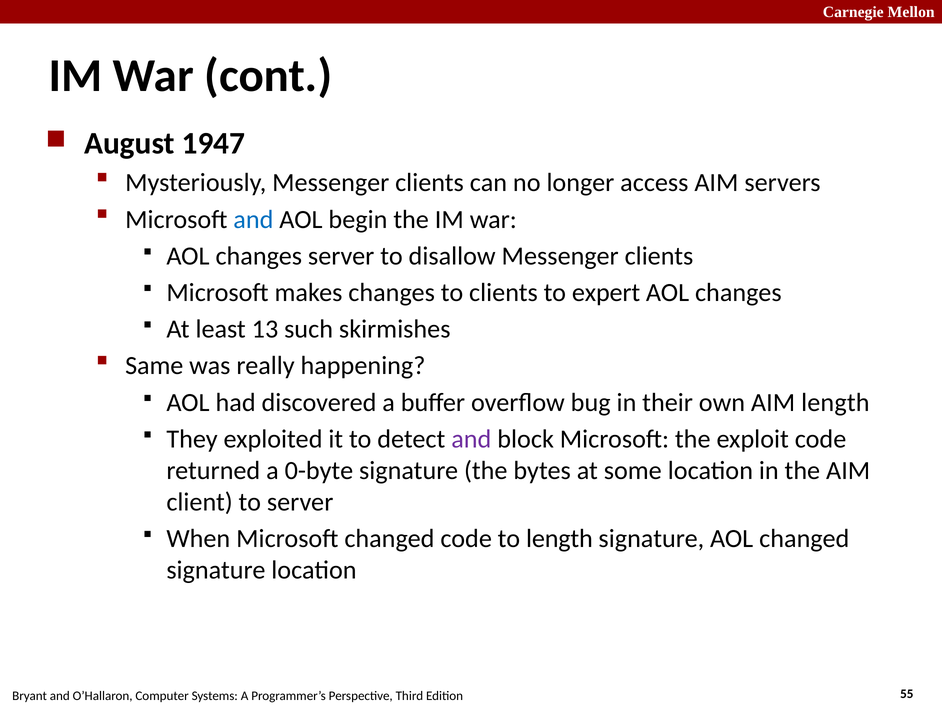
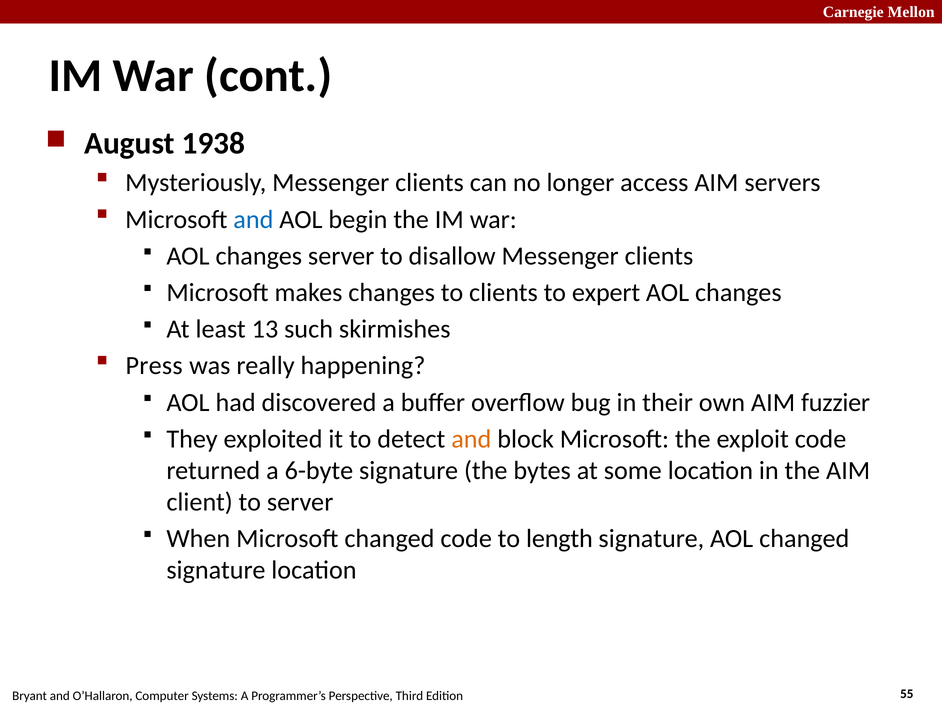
1947: 1947 -> 1938 (213, 144)
Same: Same -> Press (154, 366)
AIM length: length -> fuzzier (836, 403)
and colour: purple -> orange (471, 439)
0-byte: 0-byte -> 6-byte (319, 471)
